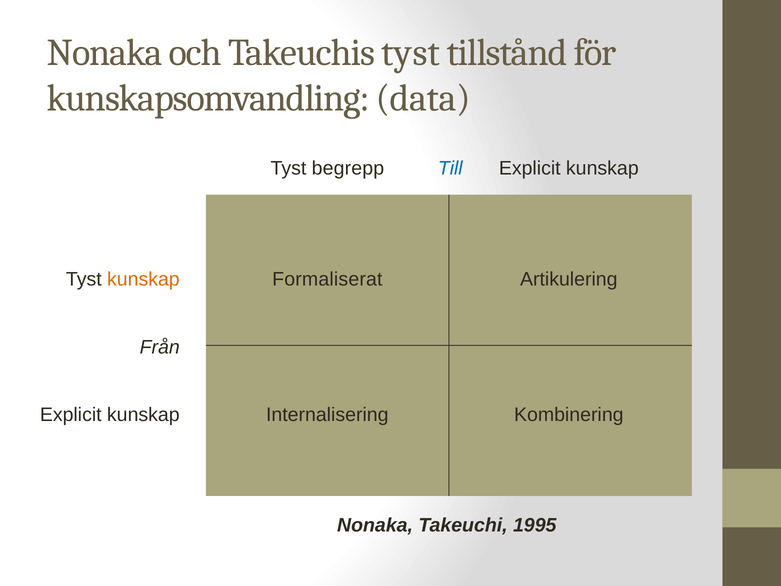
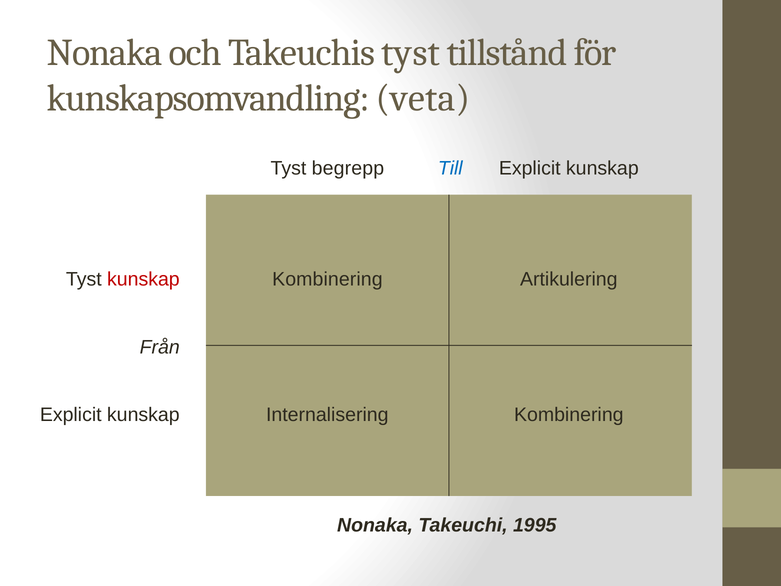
data: data -> veta (423, 98)
kunskap colour: orange -> red (143, 279)
Formaliserat: Formaliserat -> Kombinering (327, 279)
